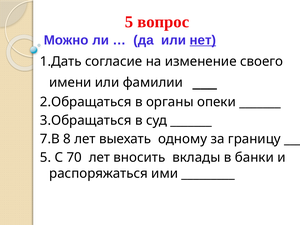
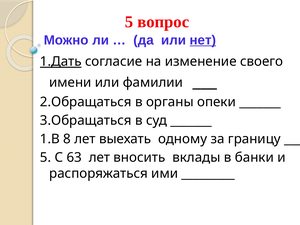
1.Дать underline: none -> present (61, 62)
7.В: 7.В -> 1.В (50, 139)
70: 70 -> 63 (74, 158)
